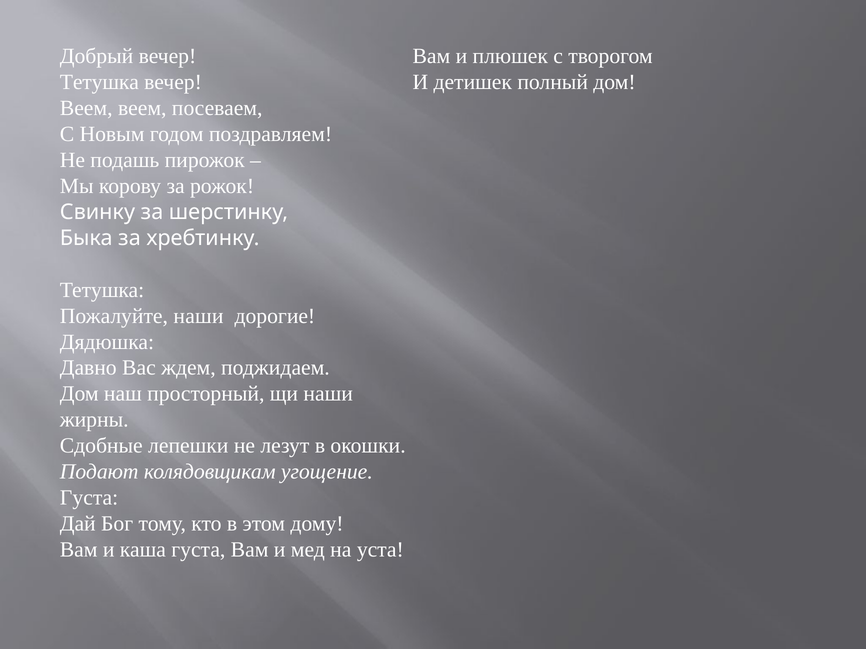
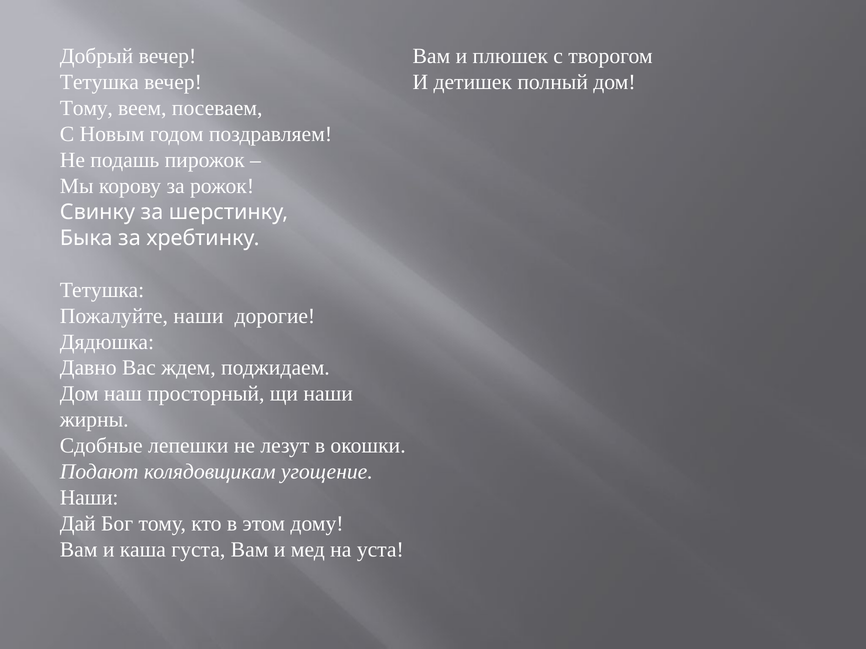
Веем: Веем -> Тому (86, 108)
Густа: Густа -> Наши (89, 498)
